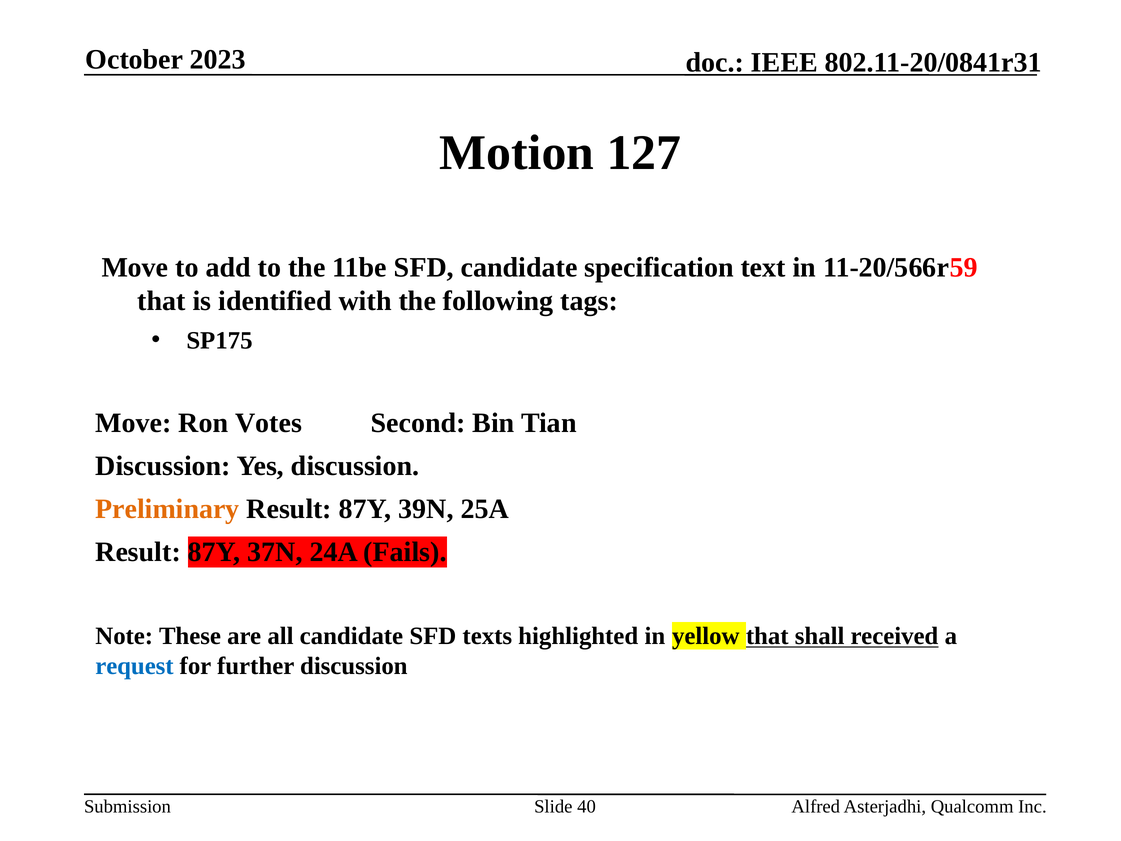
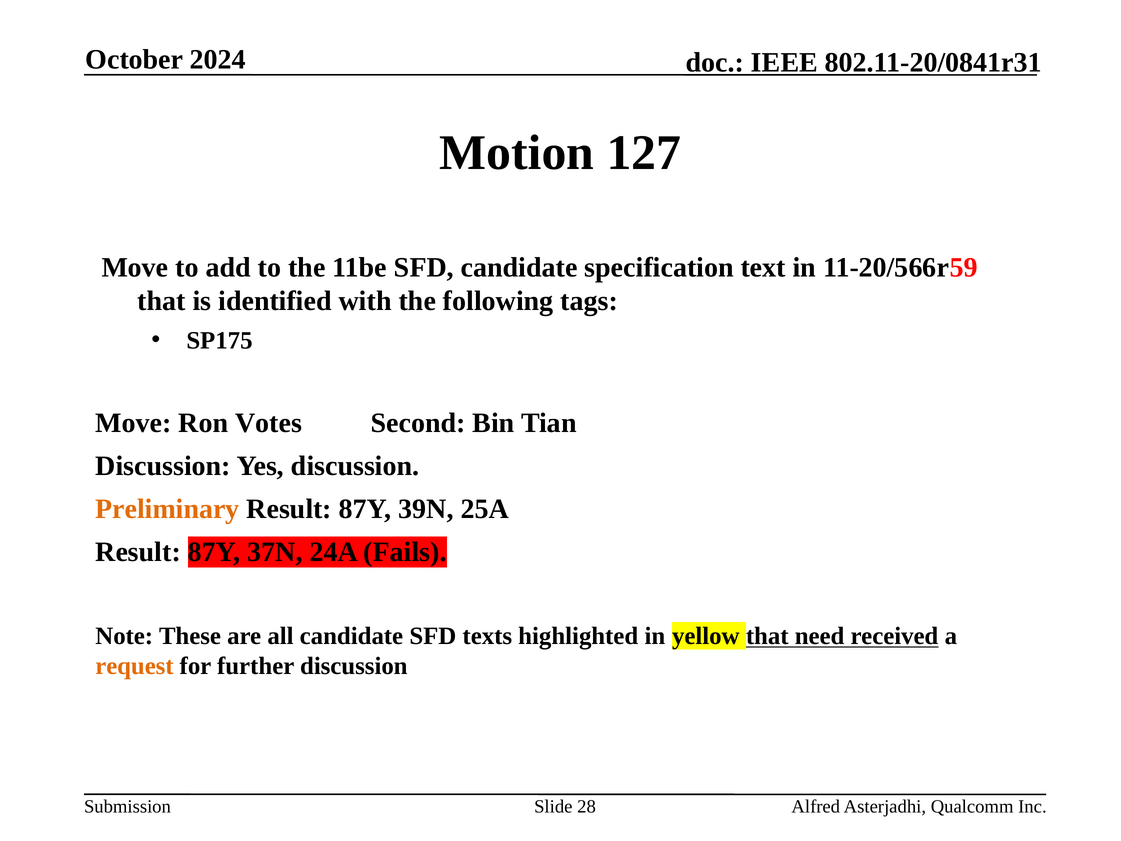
2023: 2023 -> 2024 (218, 59)
shall: shall -> need (820, 636)
request colour: blue -> orange (134, 666)
40: 40 -> 28 (587, 806)
